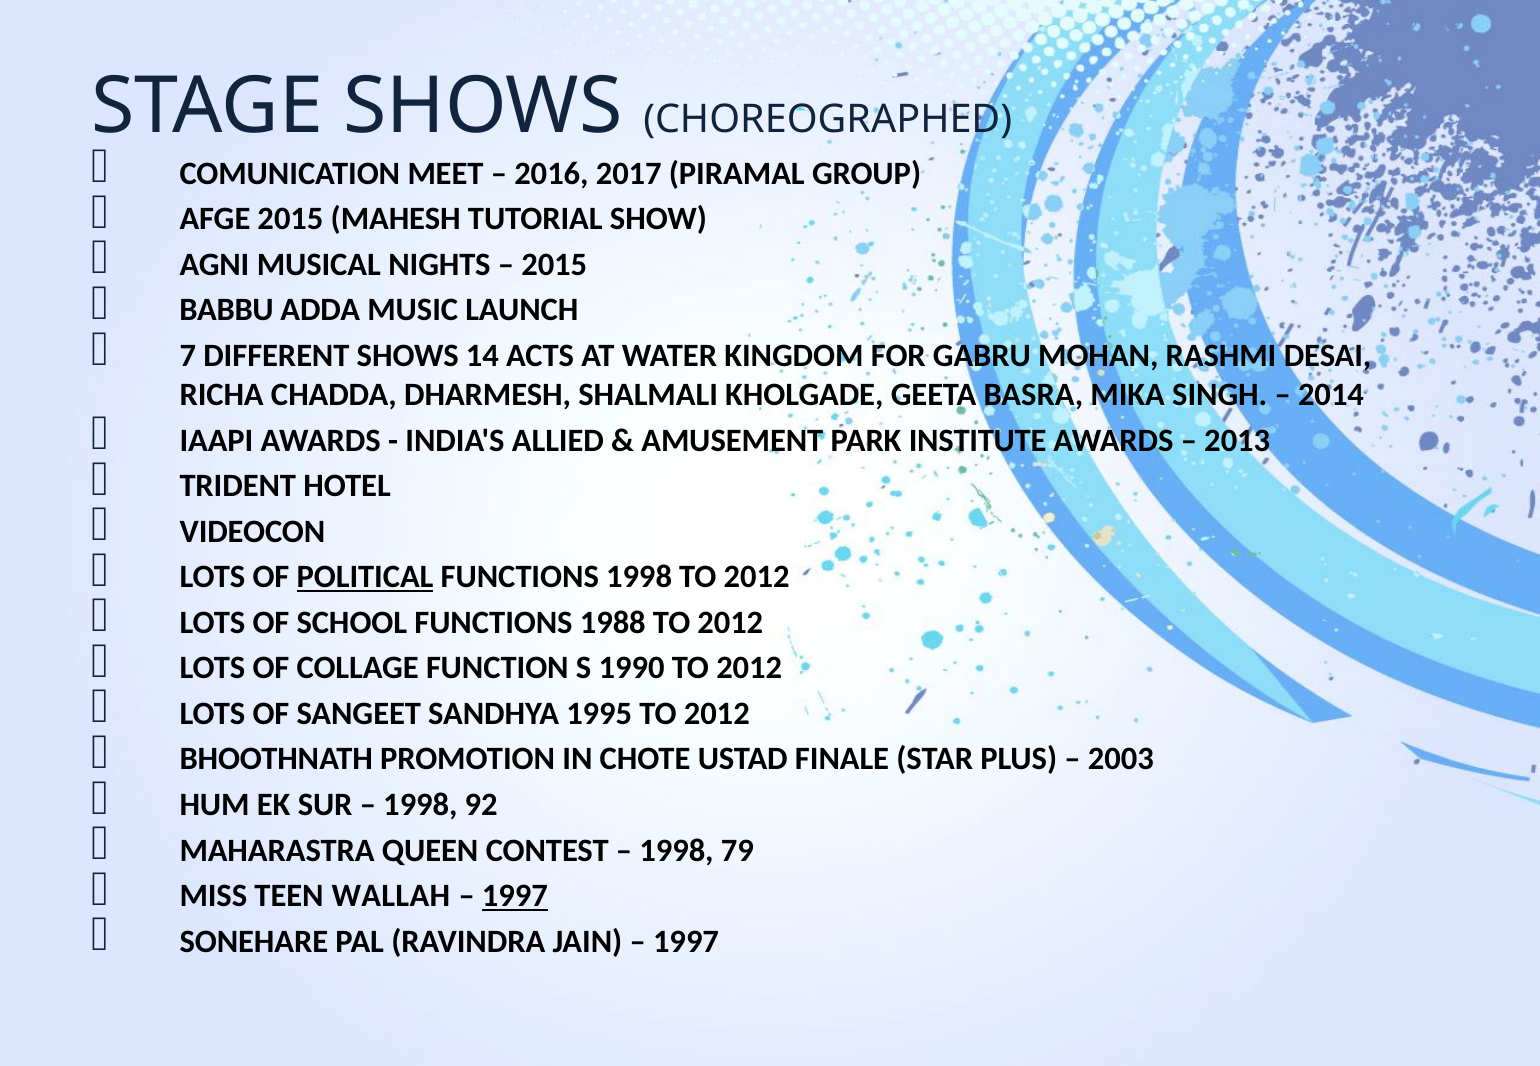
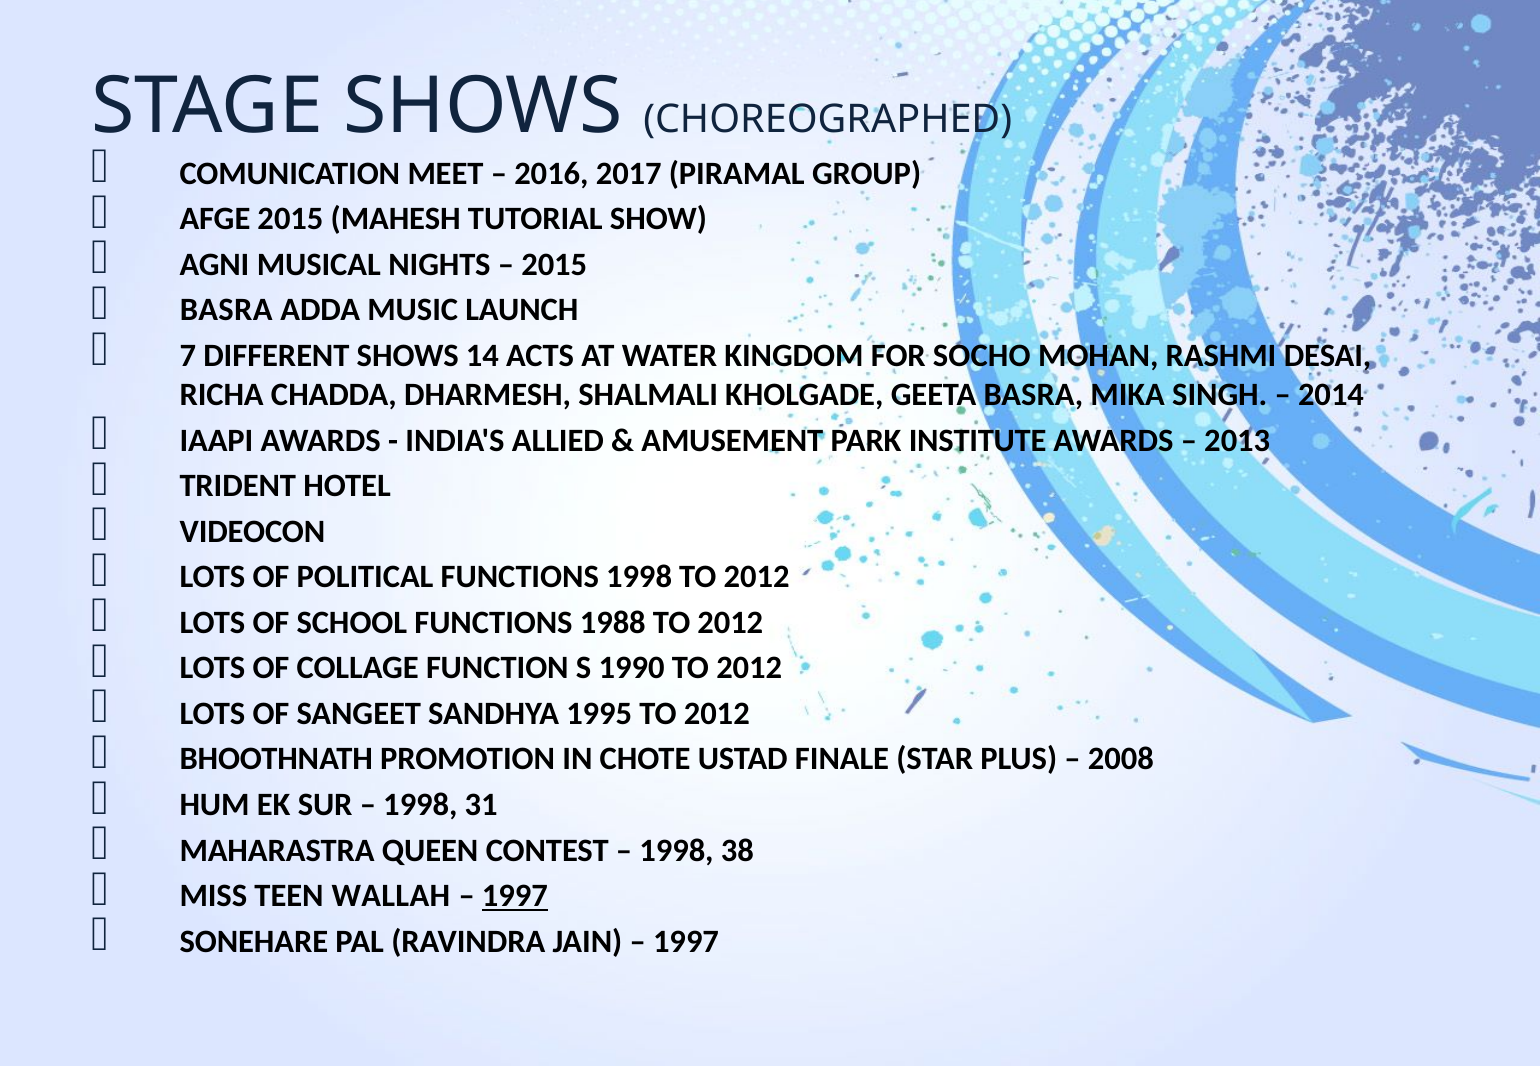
BABBU: BABBU -> BASRA (226, 310)
GABRU: GABRU -> SOCHO (982, 356)
POLITICAL underline: present -> none (365, 577)
2003: 2003 -> 2008 (1121, 759)
92: 92 -> 31 (481, 805)
79: 79 -> 38 (737, 850)
